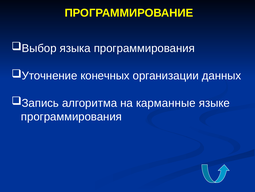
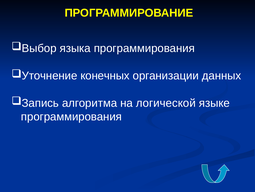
карманные: карманные -> логической (166, 103)
